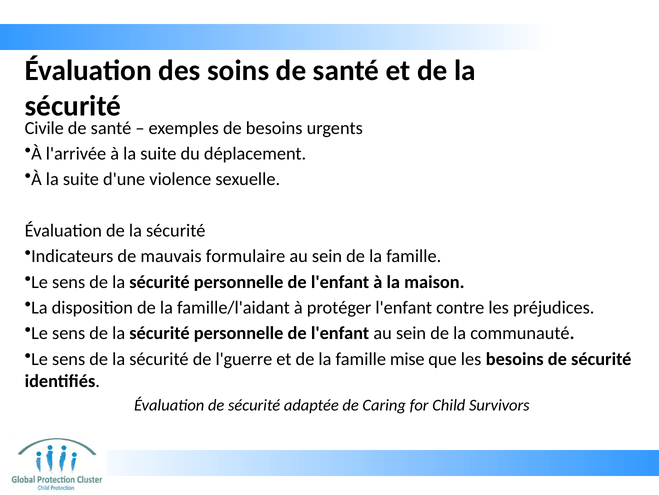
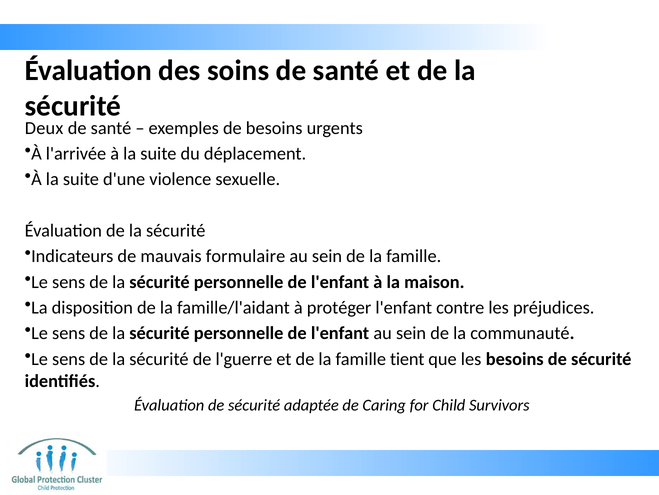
Civile: Civile -> Deux (44, 128)
mise: mise -> tient (407, 359)
